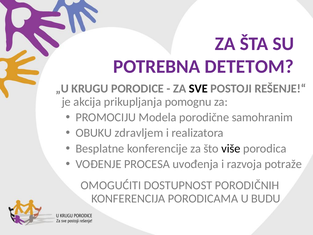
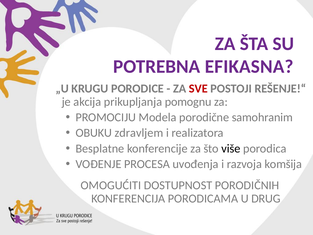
DETETOM: DETETOM -> EFIKASNA (249, 67)
SVE colour: black -> red (198, 88)
potraže: potraže -> komšija (283, 164)
BUDU: BUDU -> DRUG (266, 198)
